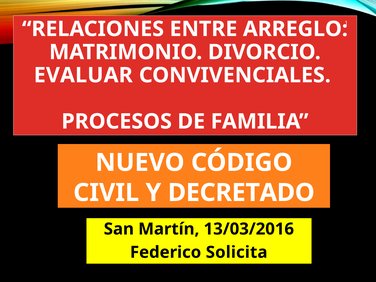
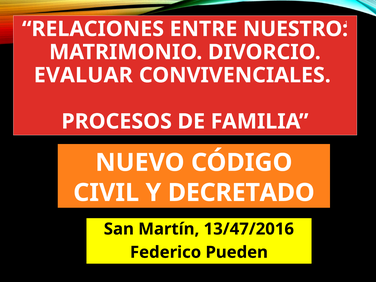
ARREGLO: ARREGLO -> NUESTRO (295, 29)
13/03/2016: 13/03/2016 -> 13/47/2016 (249, 229)
Solicita: Solicita -> Pueden (237, 252)
